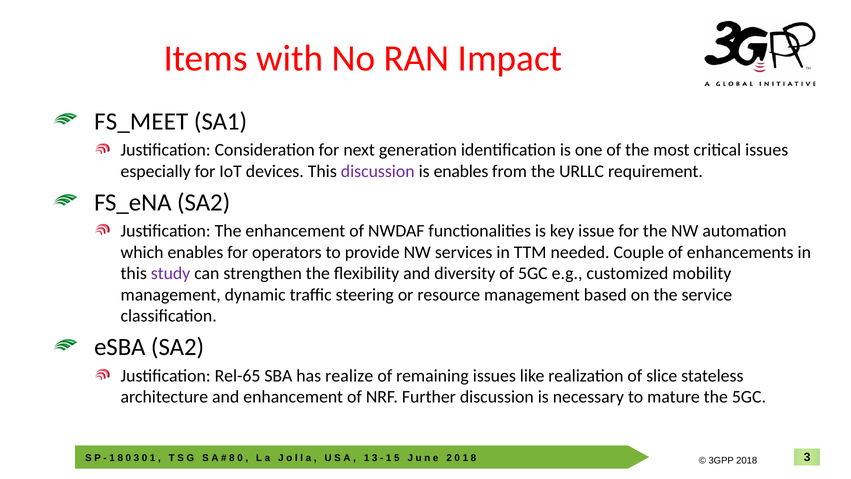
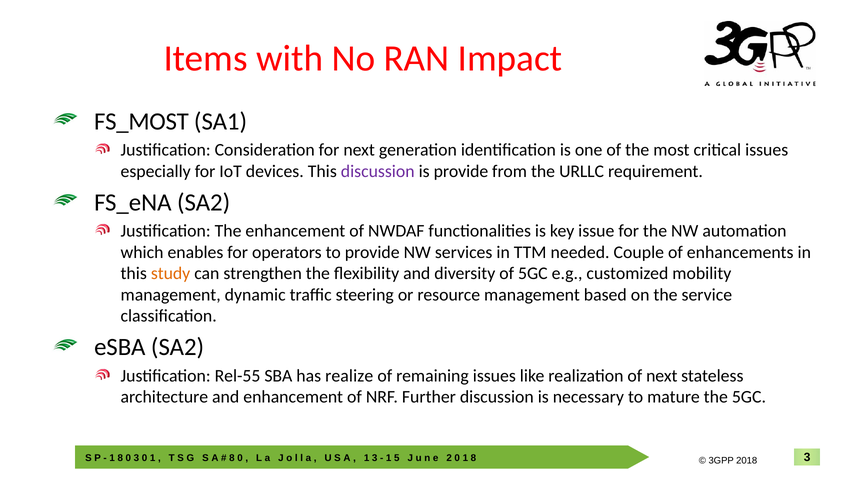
FS_MEET: FS_MEET -> FS_MOST (141, 121)
is enables: enables -> provide (461, 171)
study colour: purple -> orange (171, 273)
Rel-65: Rel-65 -> Rel-55 (238, 376)
of slice: slice -> next (662, 376)
